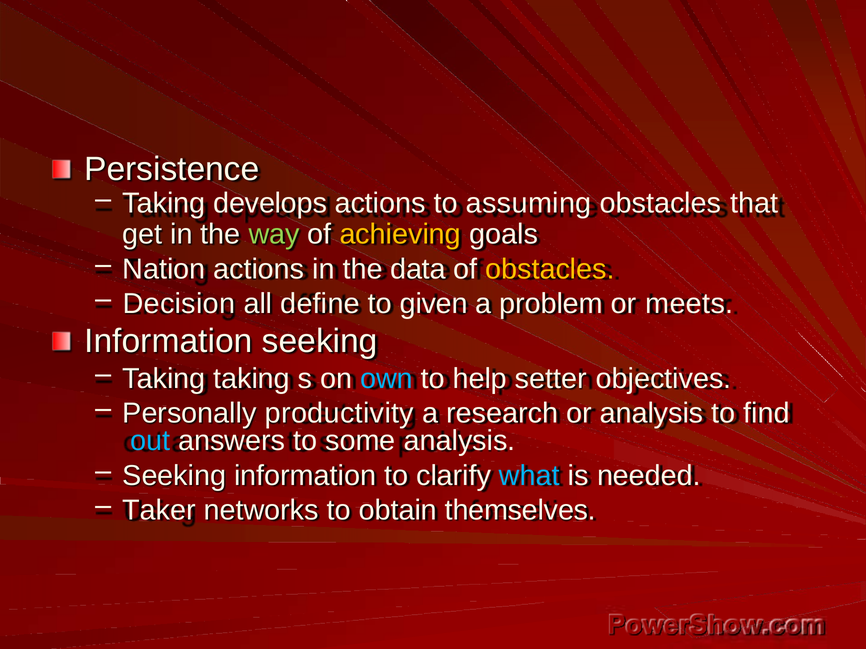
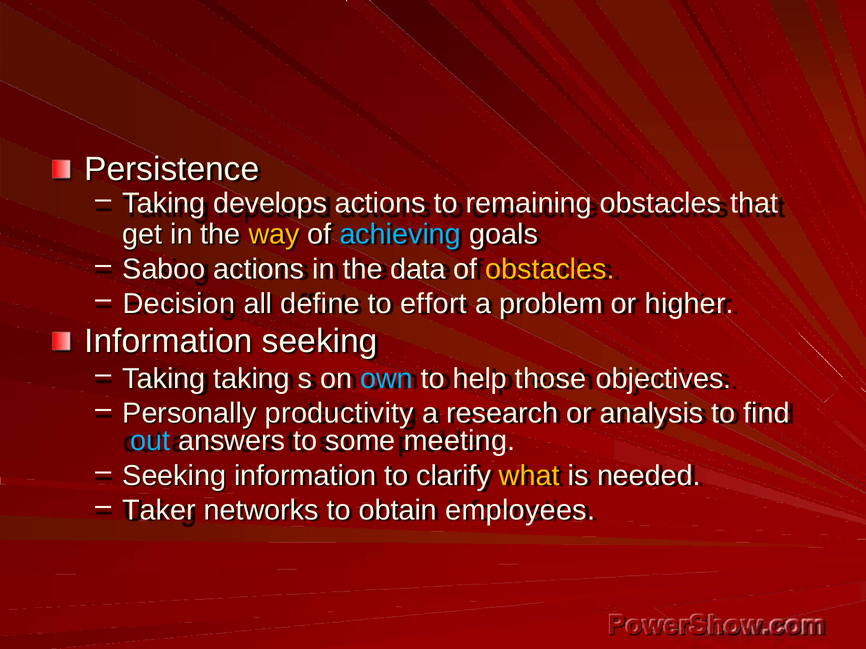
assuming: assuming -> remaining (529, 203)
way colour: light green -> yellow (274, 235)
achieving colour: yellow -> light blue (400, 235)
Nation: Nation -> Saboo (164, 269)
given: given -> effort (434, 304)
meets: meets -> higher (689, 304)
setter: setter -> those (551, 379)
some analysis: analysis -> meeting (459, 441)
what colour: light blue -> yellow (529, 476)
themselves: themselves -> employees (520, 511)
